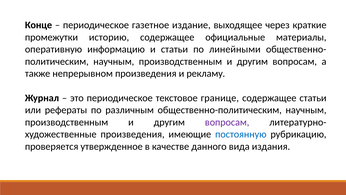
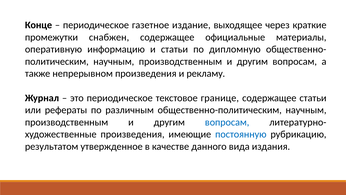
историю: историю -> снабжен (109, 37)
линейными: линейными -> дипломную (235, 49)
вопросам colour: purple -> blue (227, 122)
проверяется: проверяется -> результатом (52, 146)
